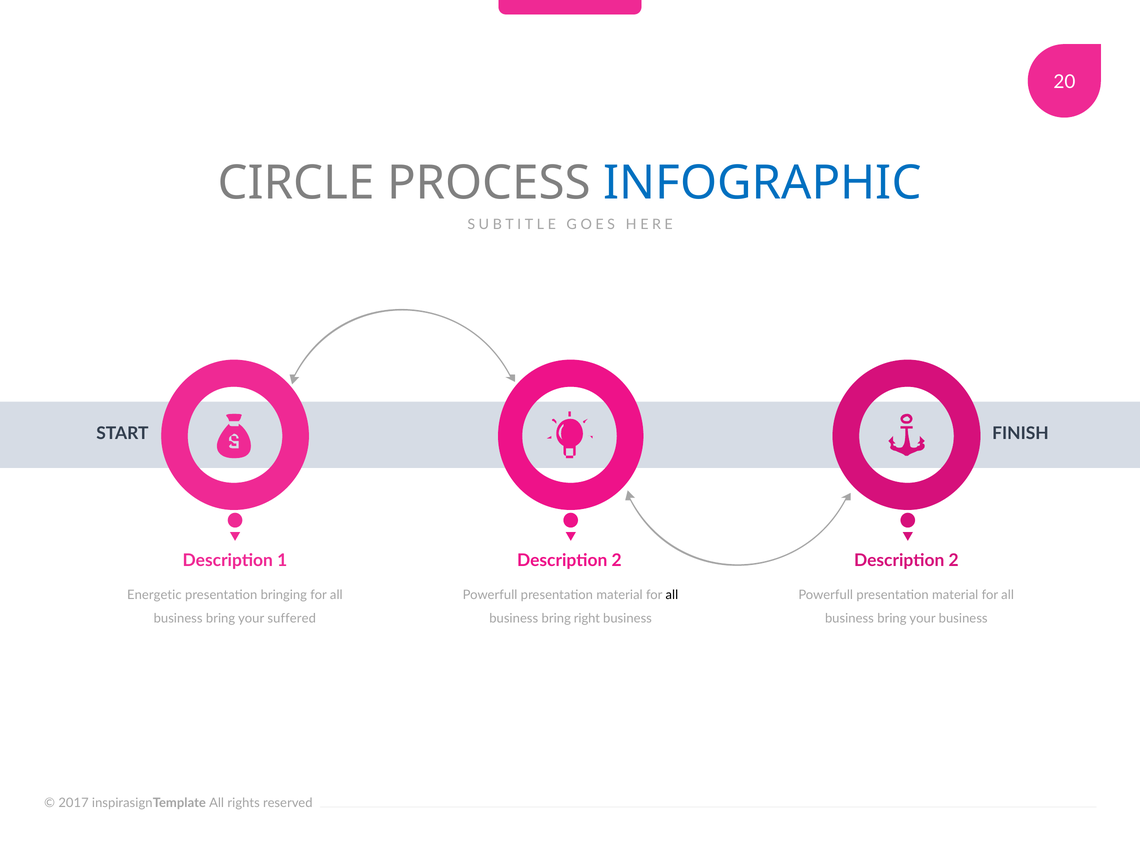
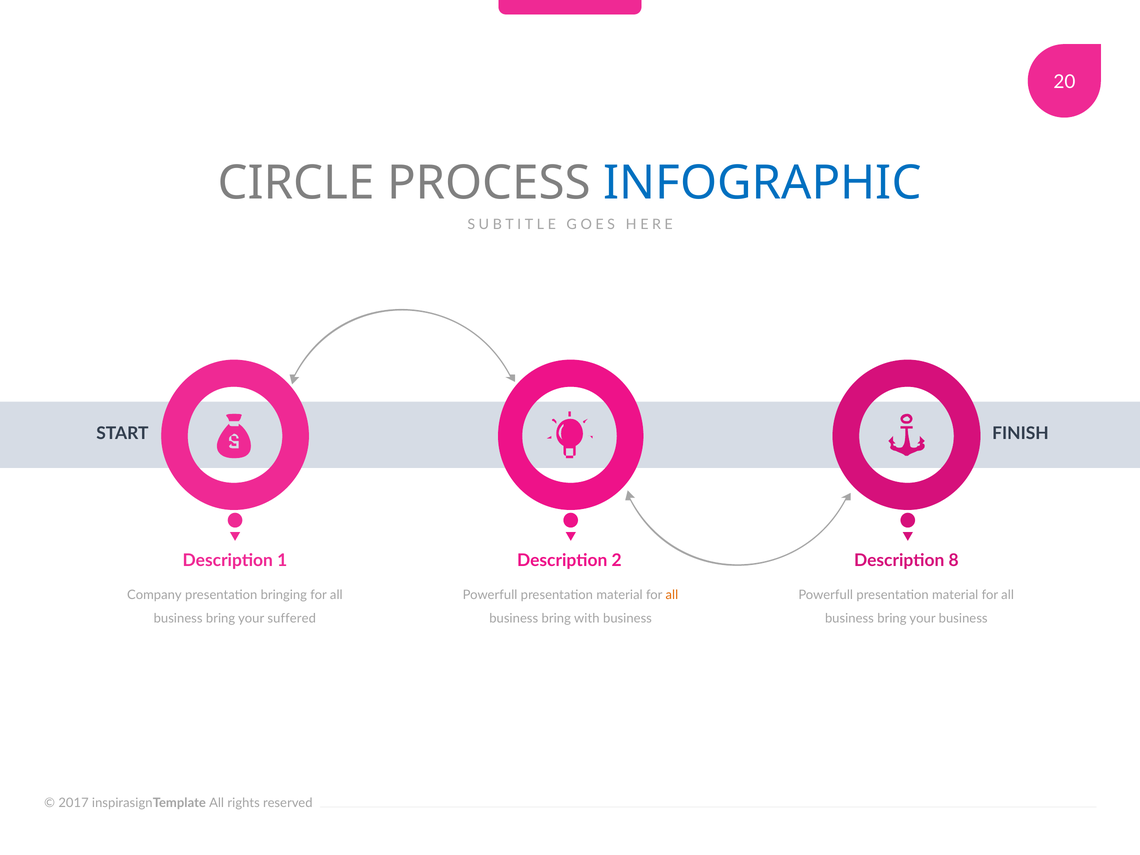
2 Description 2: 2 -> 8 (954, 560)
Energetic: Energetic -> Company (154, 595)
all colour: black -> orange (672, 595)
right: right -> with (587, 619)
